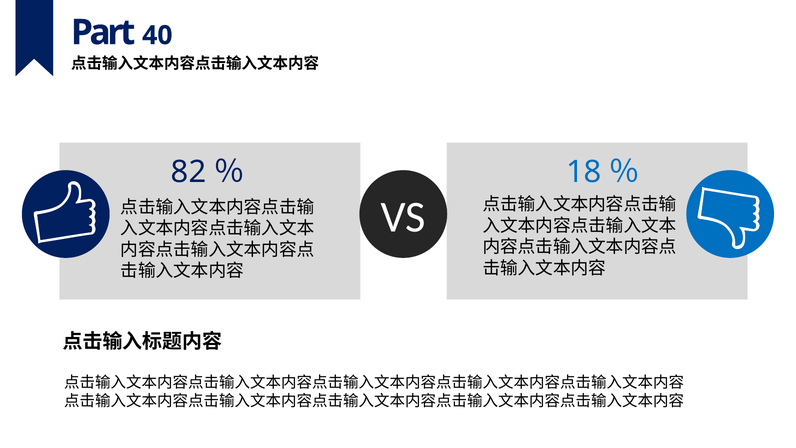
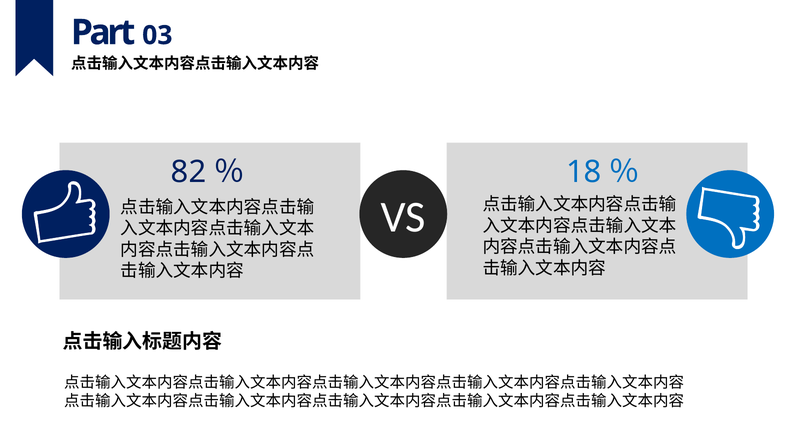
40: 40 -> 03 (157, 35)
